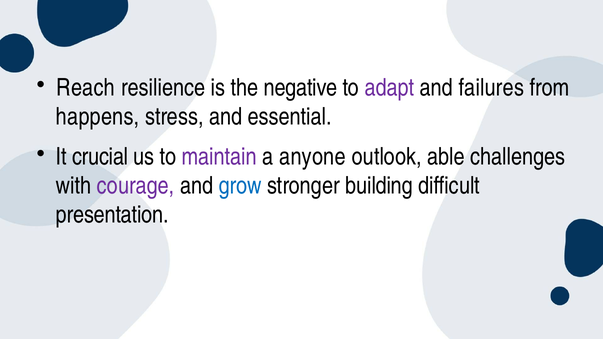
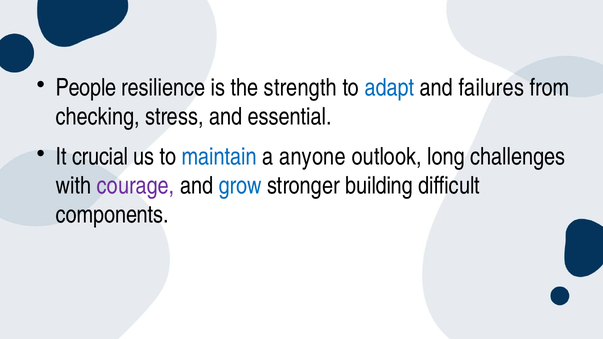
Reach: Reach -> People (86, 88)
negative: negative -> strength (300, 88)
adapt colour: purple -> blue (389, 88)
happens: happens -> checking (98, 117)
maintain colour: purple -> blue (219, 157)
able: able -> long (446, 157)
presentation: presentation -> components (112, 215)
